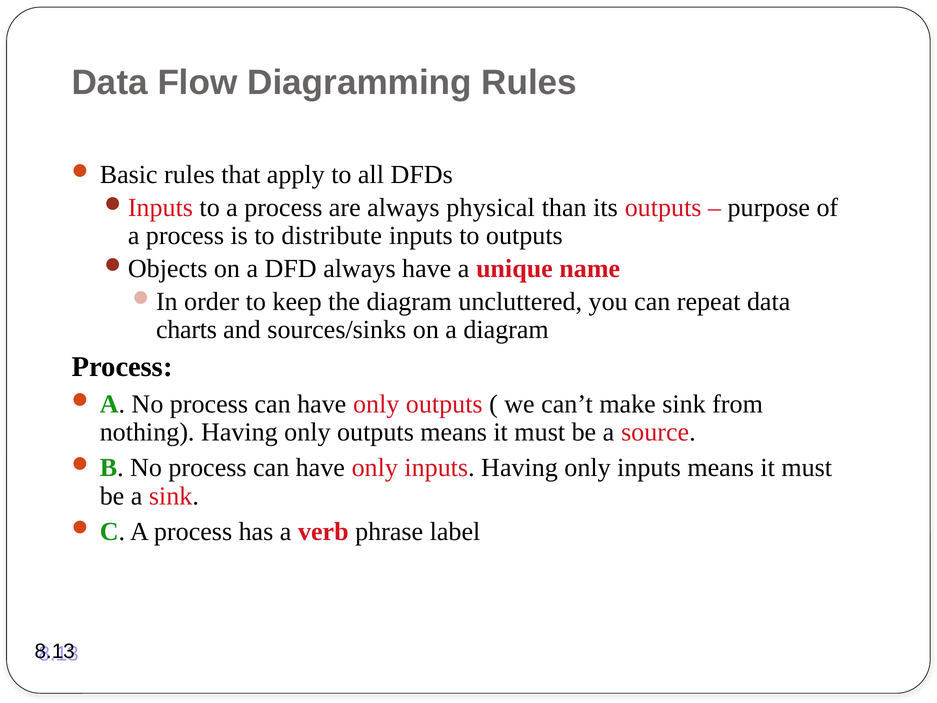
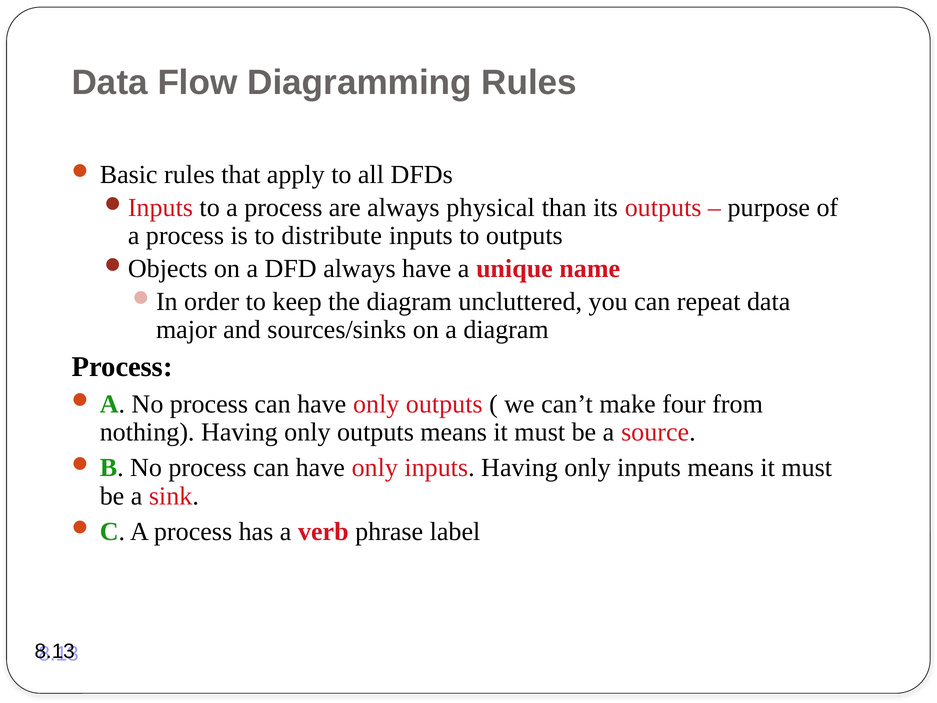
charts: charts -> major (186, 330)
make sink: sink -> four (684, 404)
